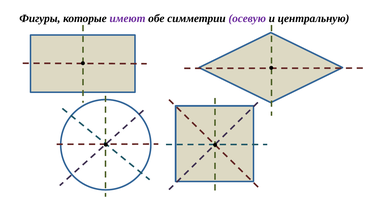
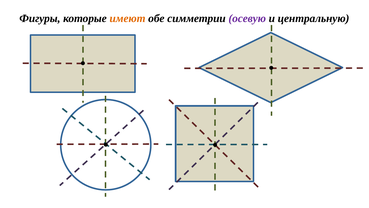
имеют colour: purple -> orange (127, 18)
